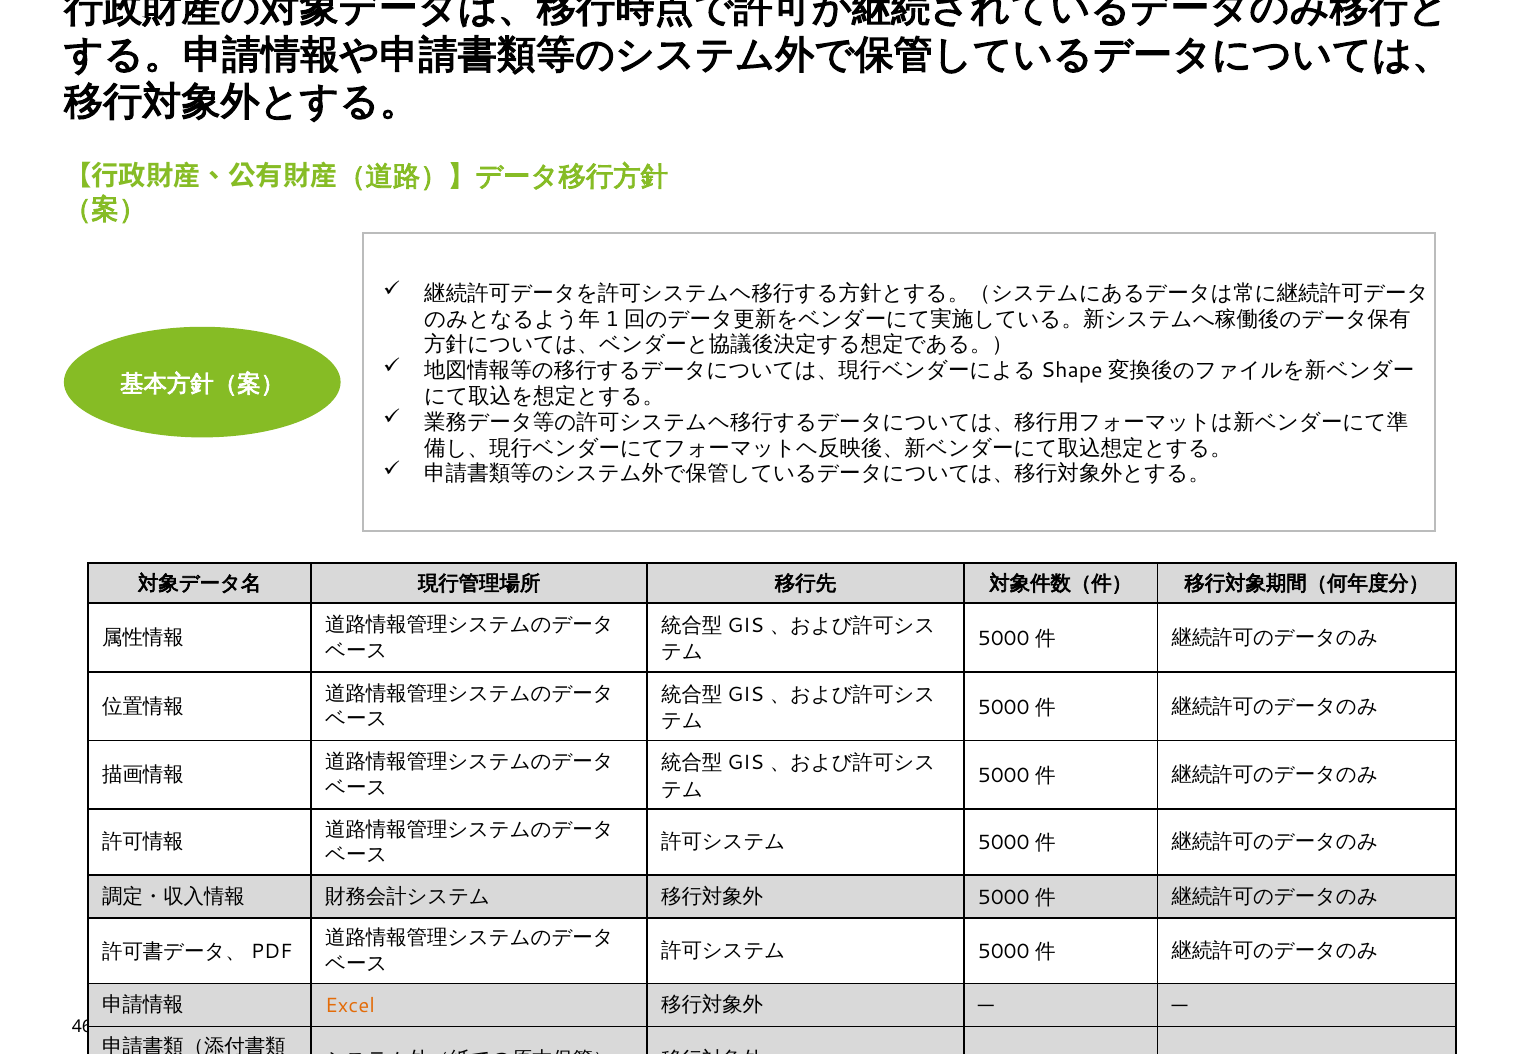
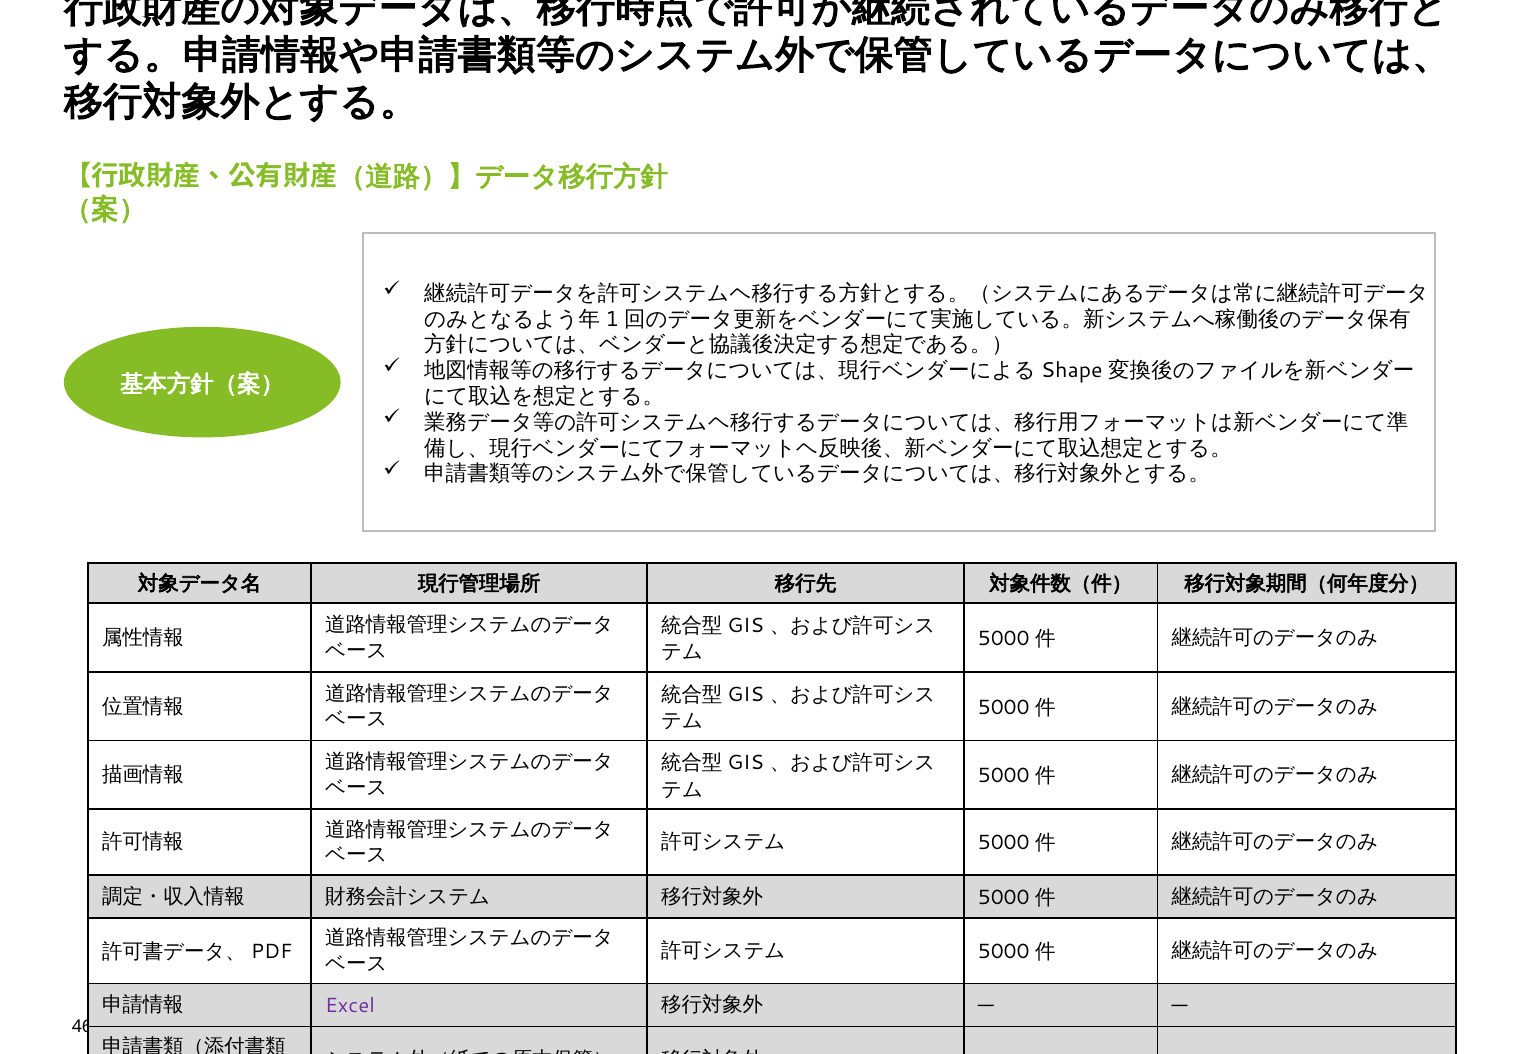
Excel colour: orange -> purple (350, 1006)
